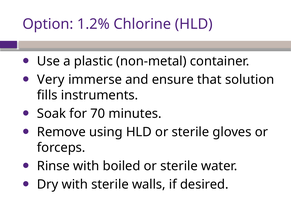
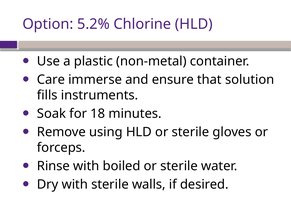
1.2%: 1.2% -> 5.2% (93, 24)
Very: Very -> Care (51, 79)
70: 70 -> 18 (98, 113)
